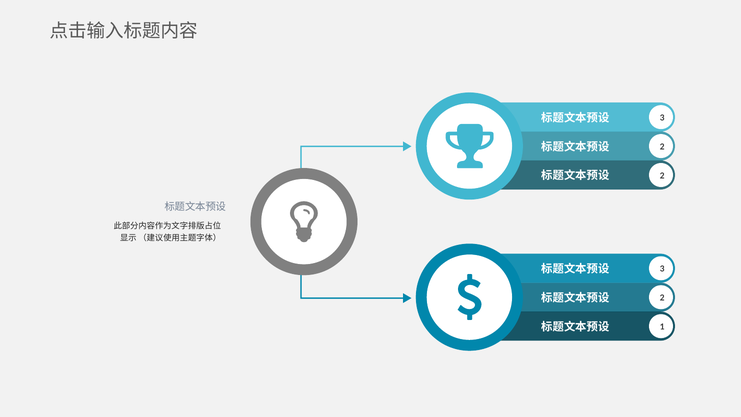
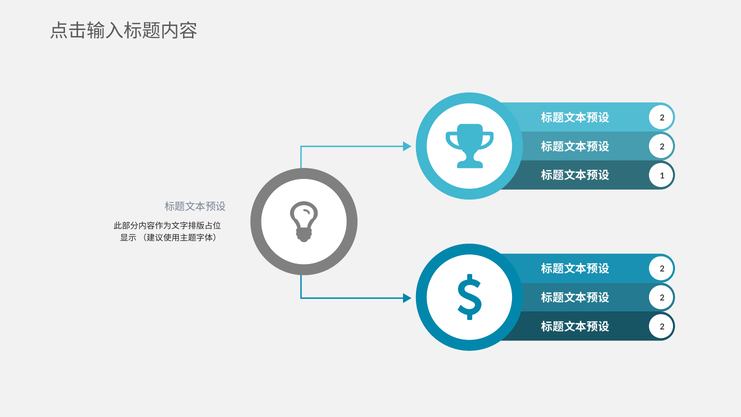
3: 3 -> 2 (662, 118)
2: 2 -> 1 (662, 176)
3: 3 -> 2 (662, 269)
1: 1 -> 2 (662, 327)
